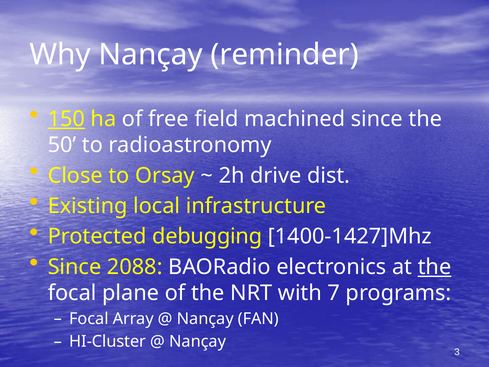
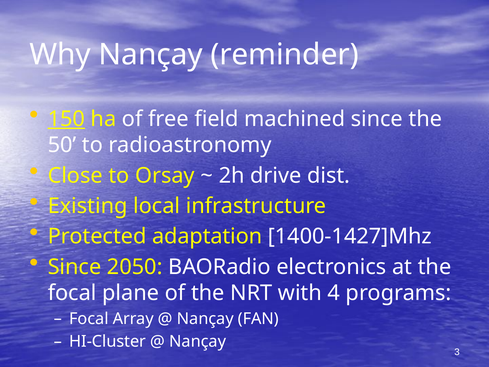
debugging: debugging -> adaptation (207, 236)
2088: 2088 -> 2050 (135, 267)
the underline: present -> none (435, 267)
7: 7 -> 4 (334, 293)
